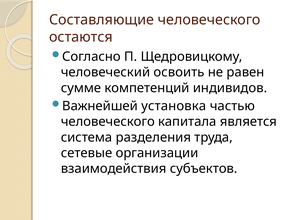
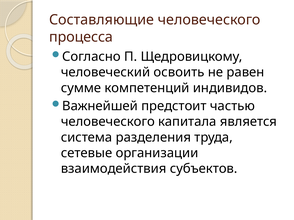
остаются: остаются -> процесса (81, 37)
установка: установка -> предстоит (174, 106)
